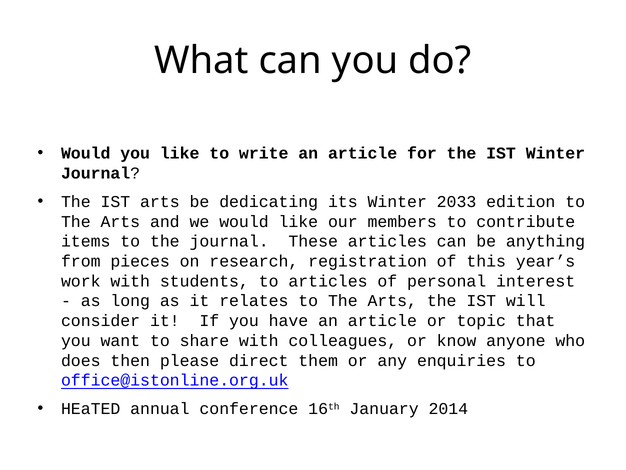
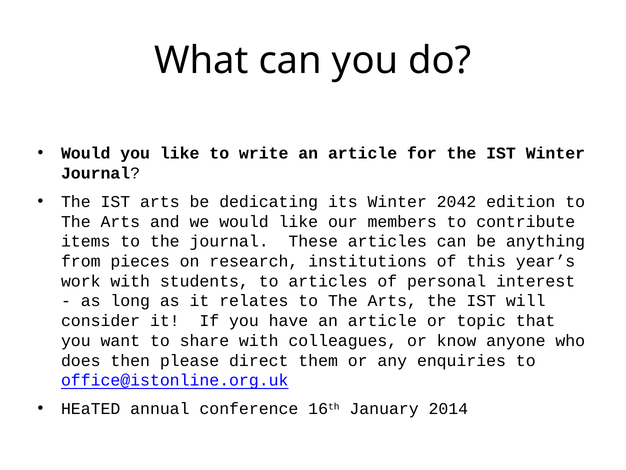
2033: 2033 -> 2042 (457, 202)
registration: registration -> institutions (368, 261)
